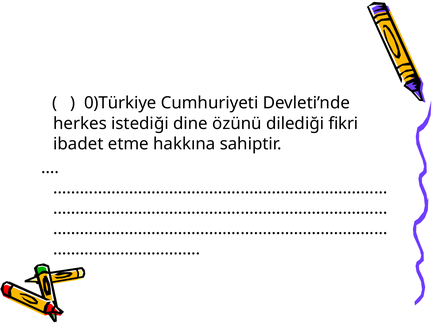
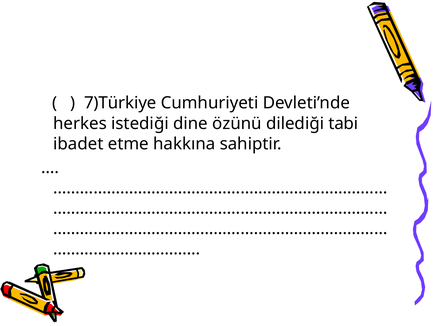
0)Türkiye: 0)Türkiye -> 7)Türkiye (120, 103)
fikri: fikri -> tabi (343, 124)
